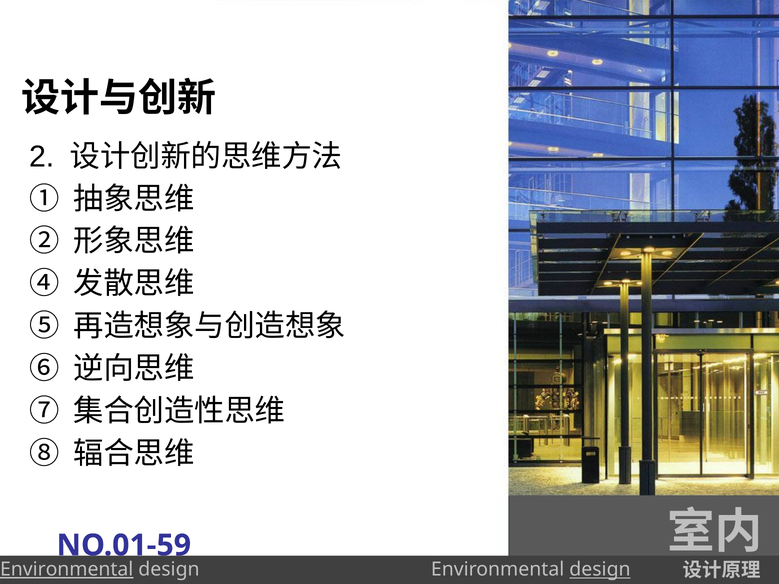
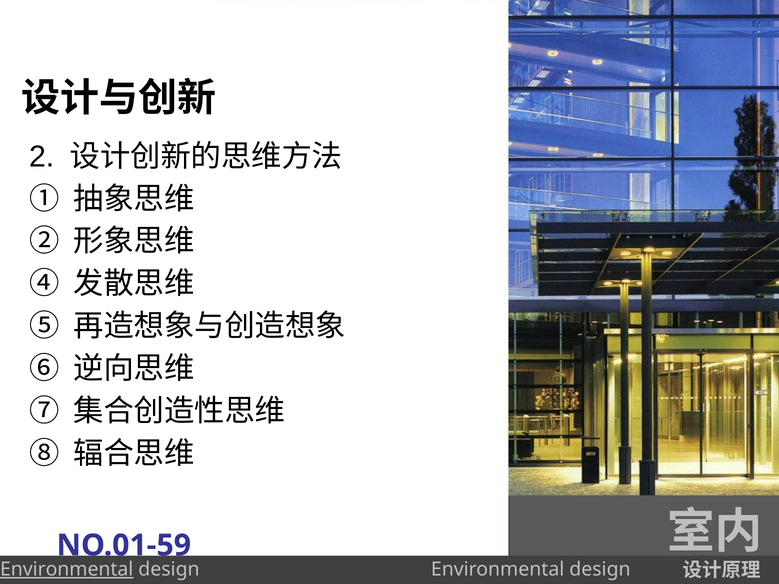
design underline: present -> none (600, 570)
